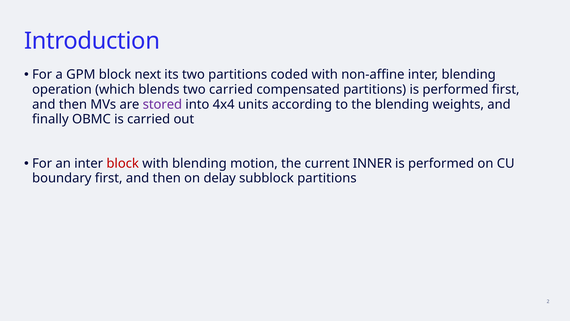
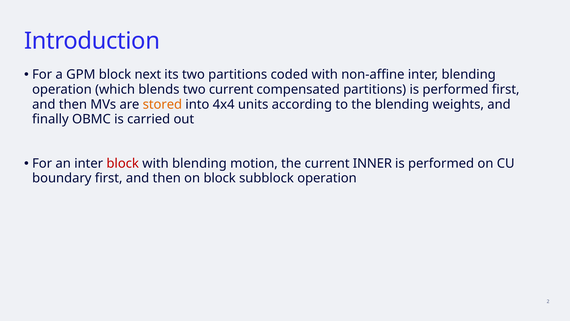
two carried: carried -> current (231, 89)
stored colour: purple -> orange (162, 104)
on delay: delay -> block (220, 178)
subblock partitions: partitions -> operation (327, 178)
